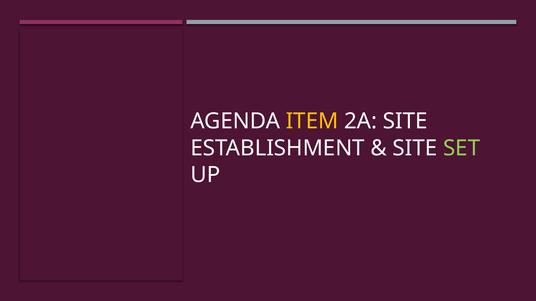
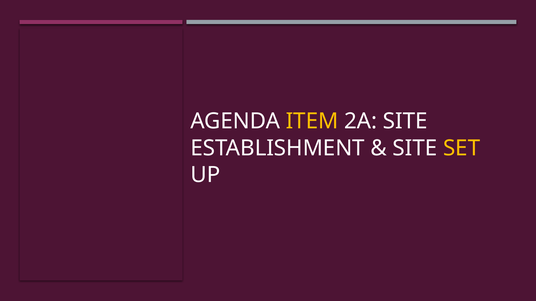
SET colour: light green -> yellow (462, 148)
